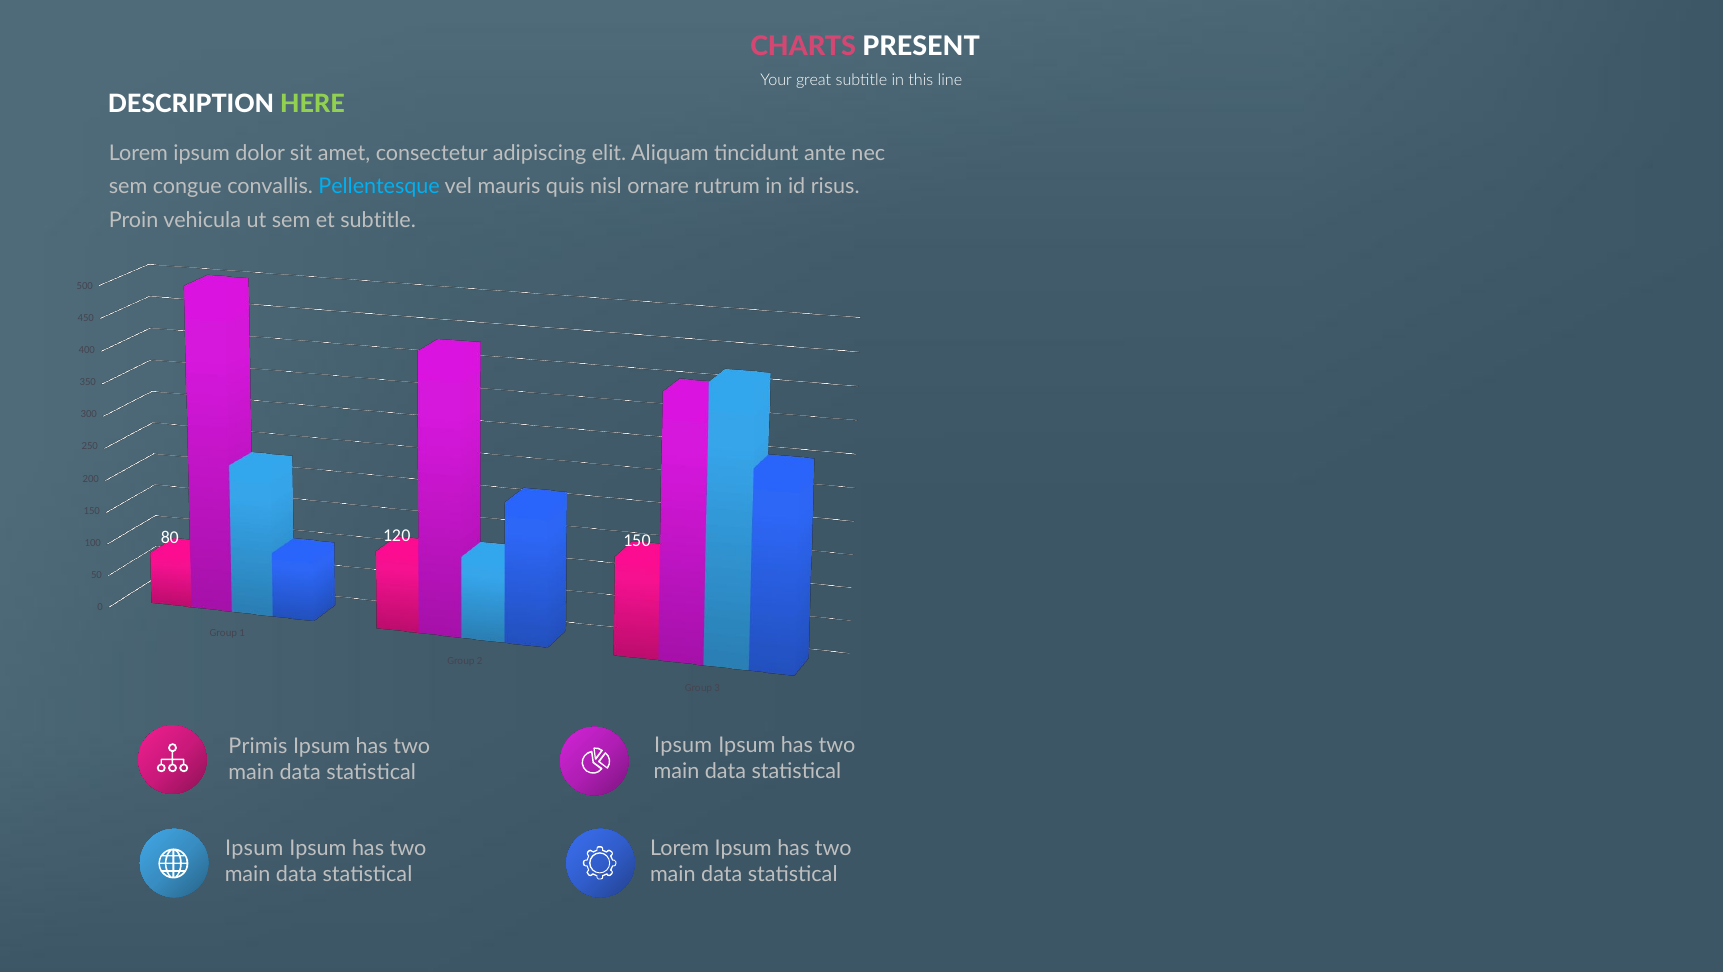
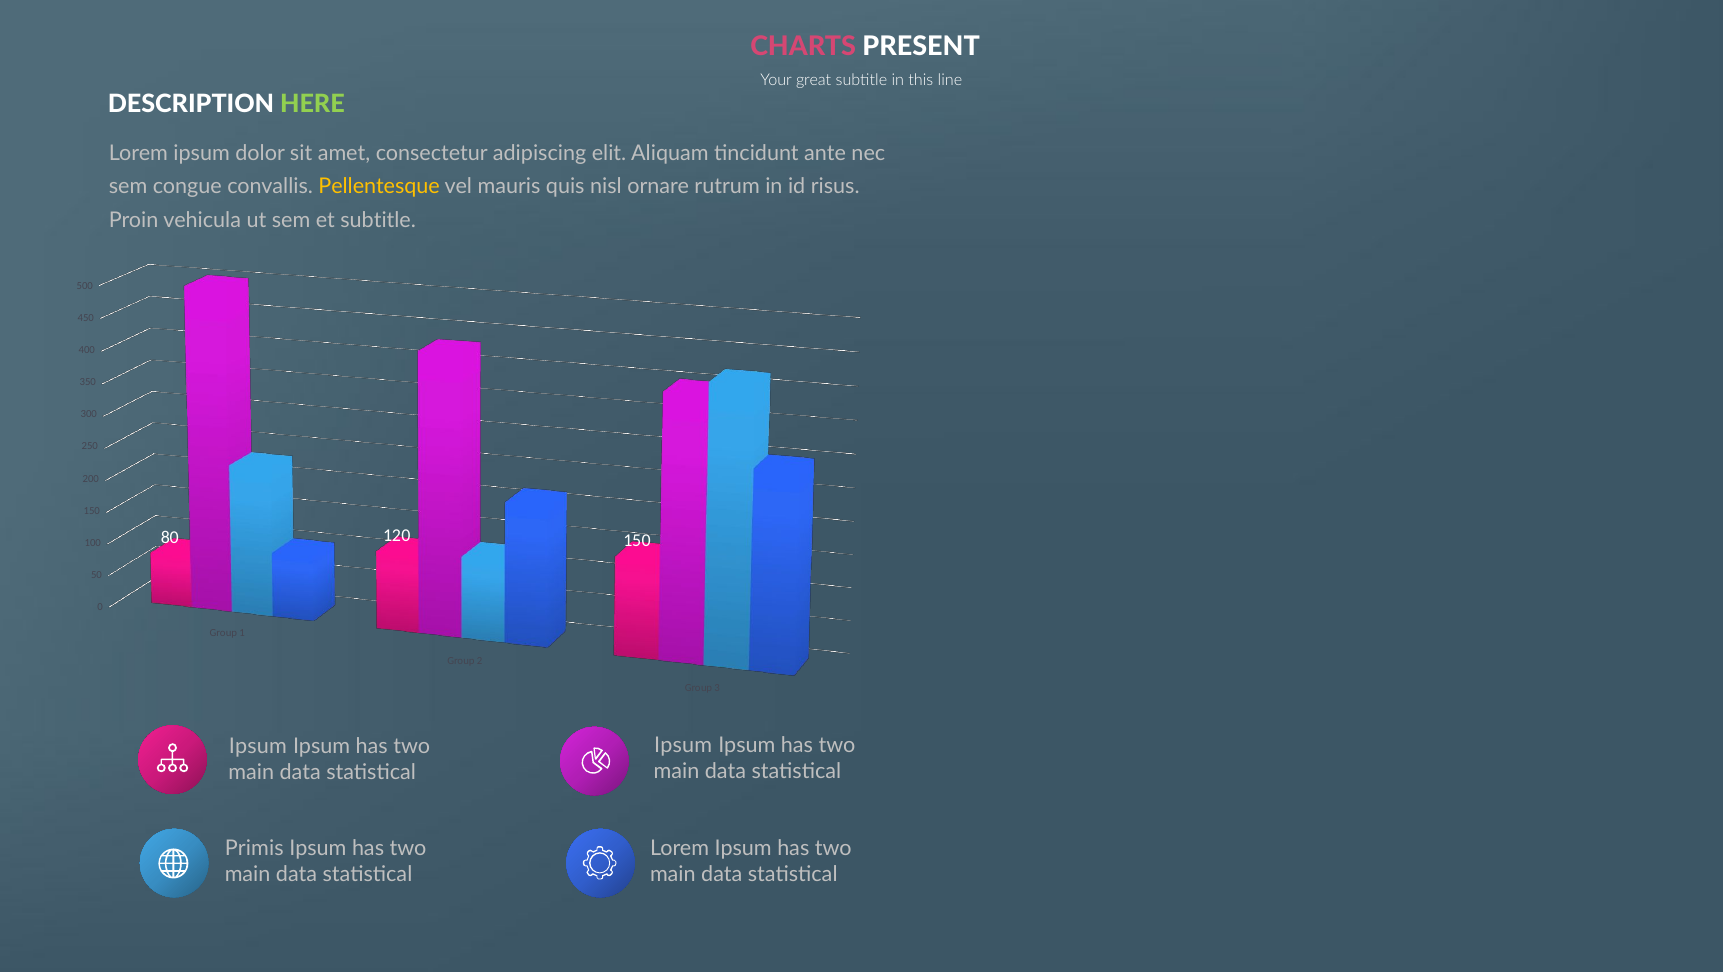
Pellentesque colour: light blue -> yellow (379, 187)
Primis: Primis -> Ipsum (258, 746)
Ipsum: Ipsum -> Primis (254, 848)
